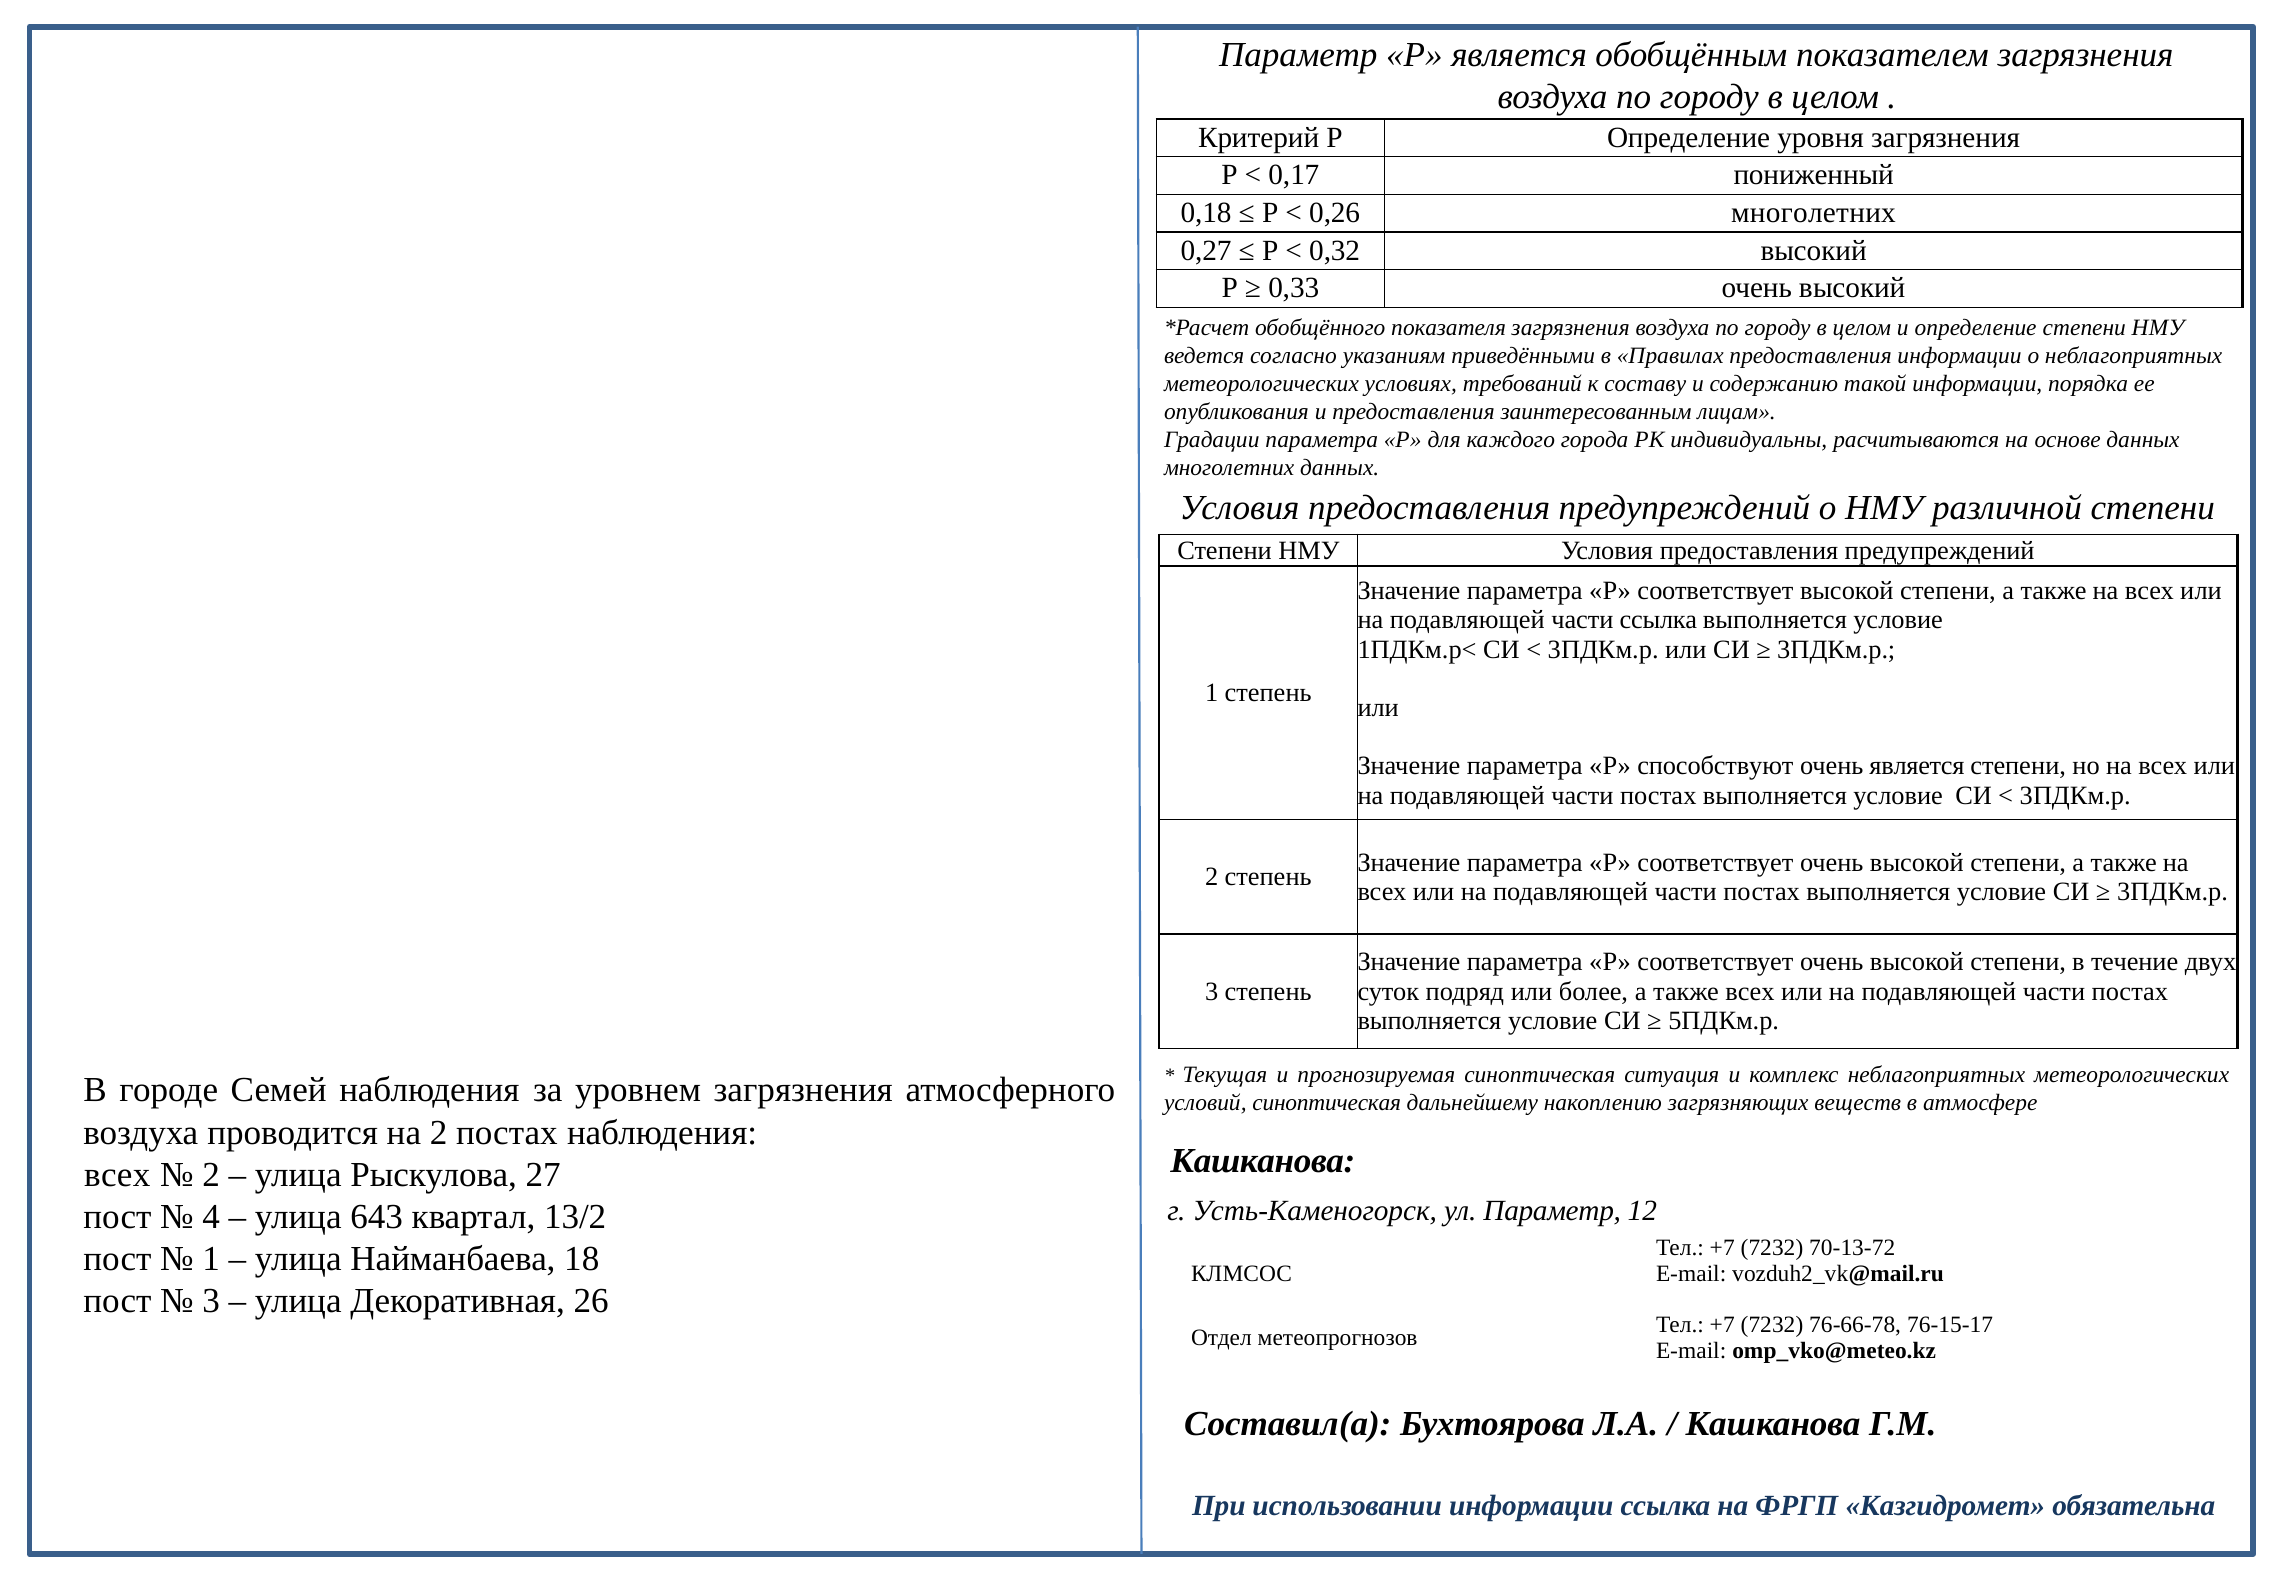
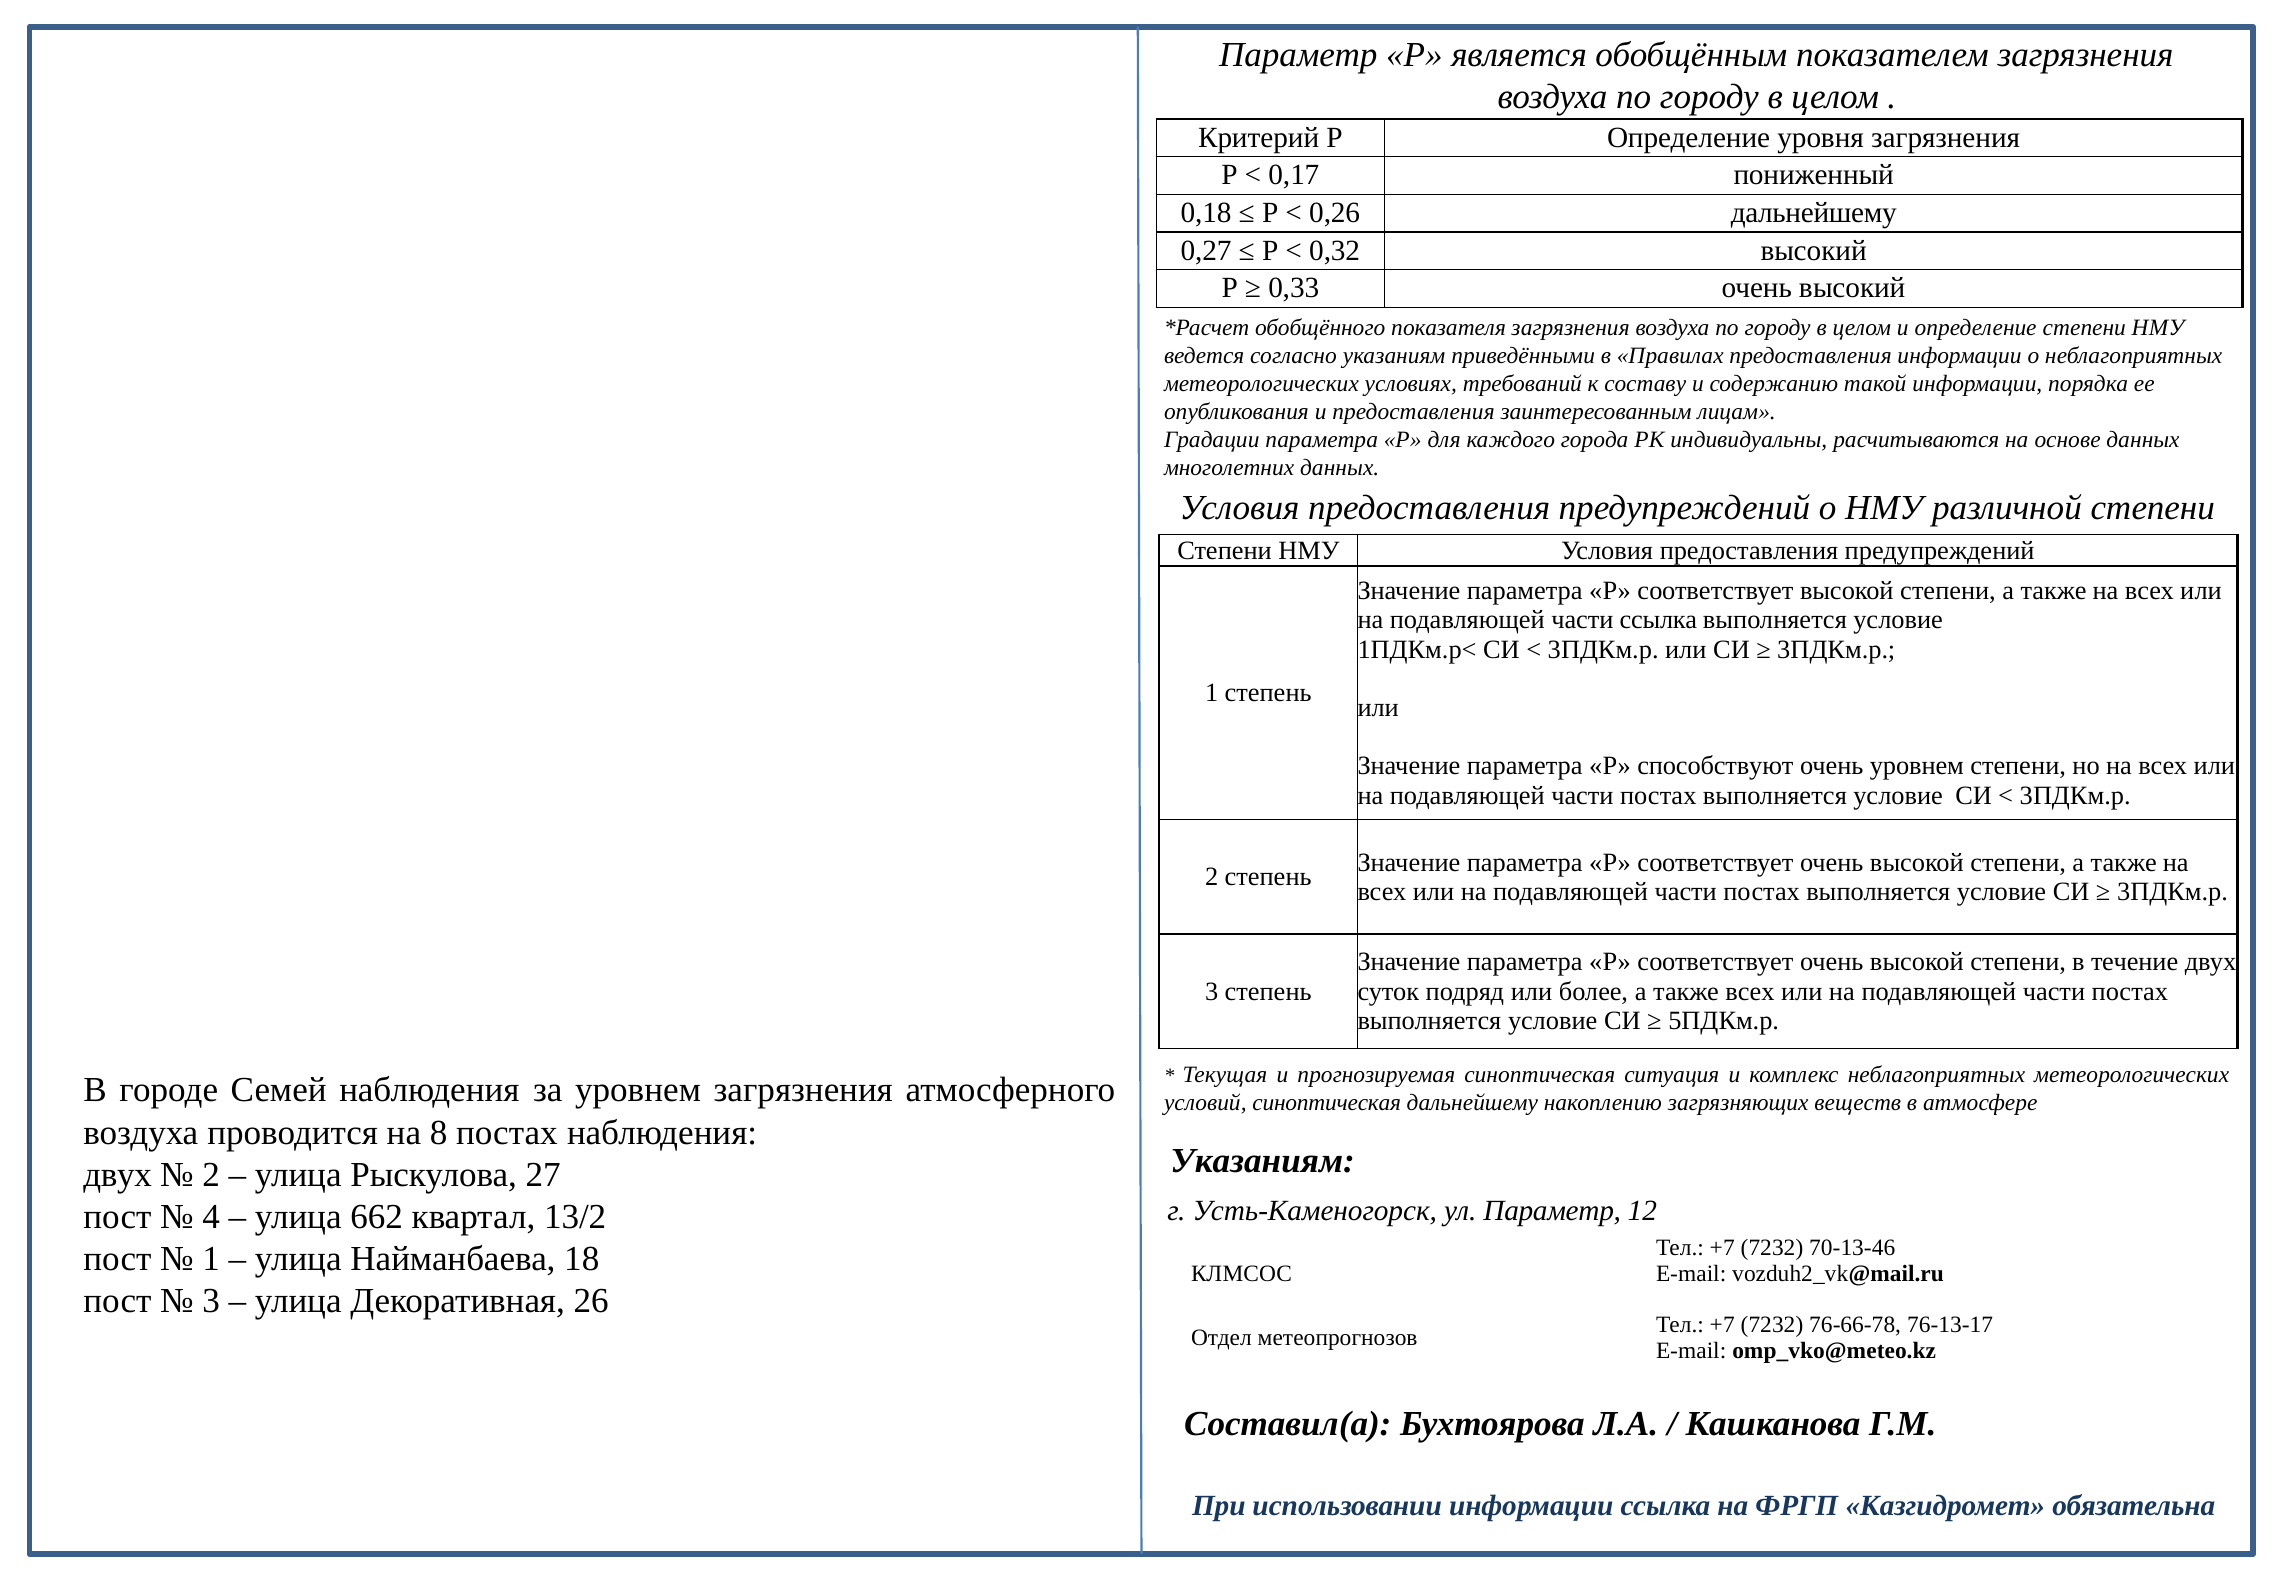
0,26 многолетних: многолетних -> дальнейшему (1814, 213)
очень является: является -> уровнем (1917, 766)
на 2: 2 -> 8 (439, 1132)
Кашканова: Кашканова -> Указаниям (1263, 1160)
всех: всех -> двух (118, 1174)
643: 643 -> 662 (377, 1216)
70-13-72: 70-13-72 -> 70-13-46 (1852, 1247)
76-15-17: 76-15-17 -> 76-13-17 (1950, 1324)
